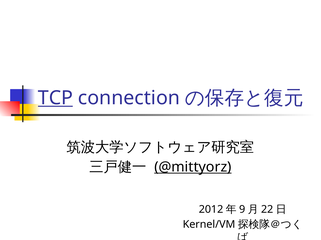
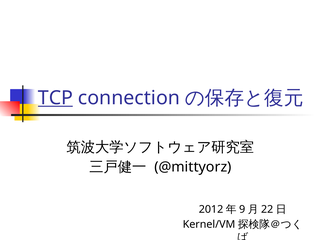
@mittyorz underline: present -> none (193, 168)
